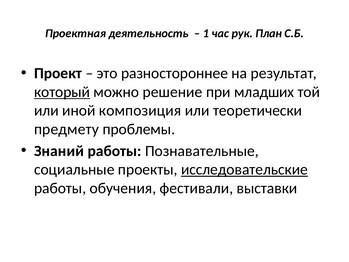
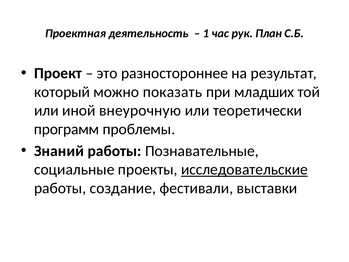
который underline: present -> none (62, 92)
решение: решение -> показать (172, 92)
композиция: композиция -> внеурочную (140, 110)
предмету: предмету -> программ (67, 129)
обучения: обучения -> создание (123, 188)
